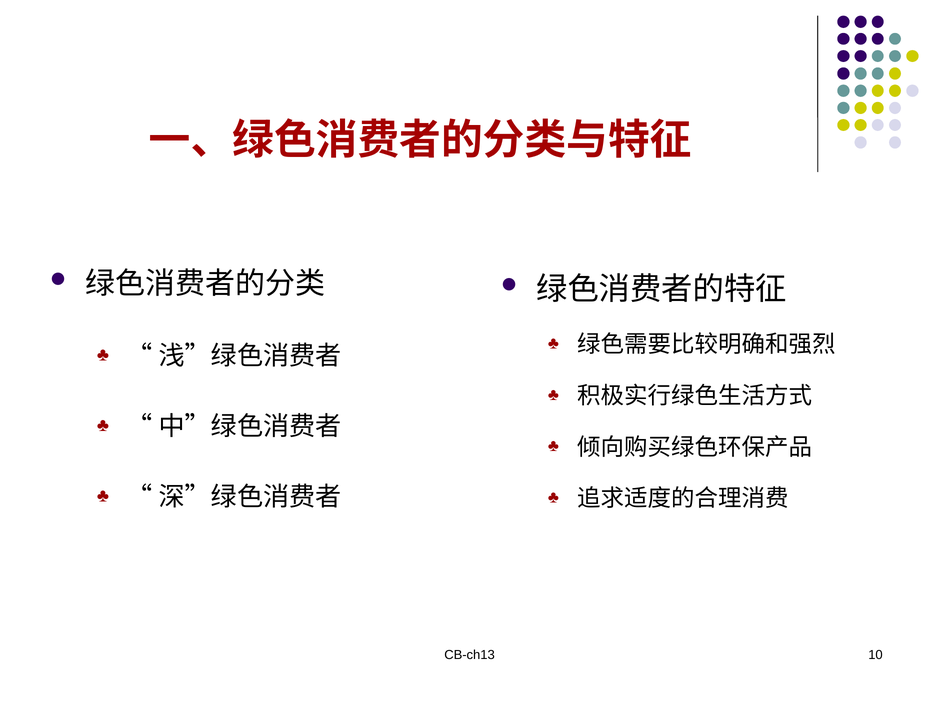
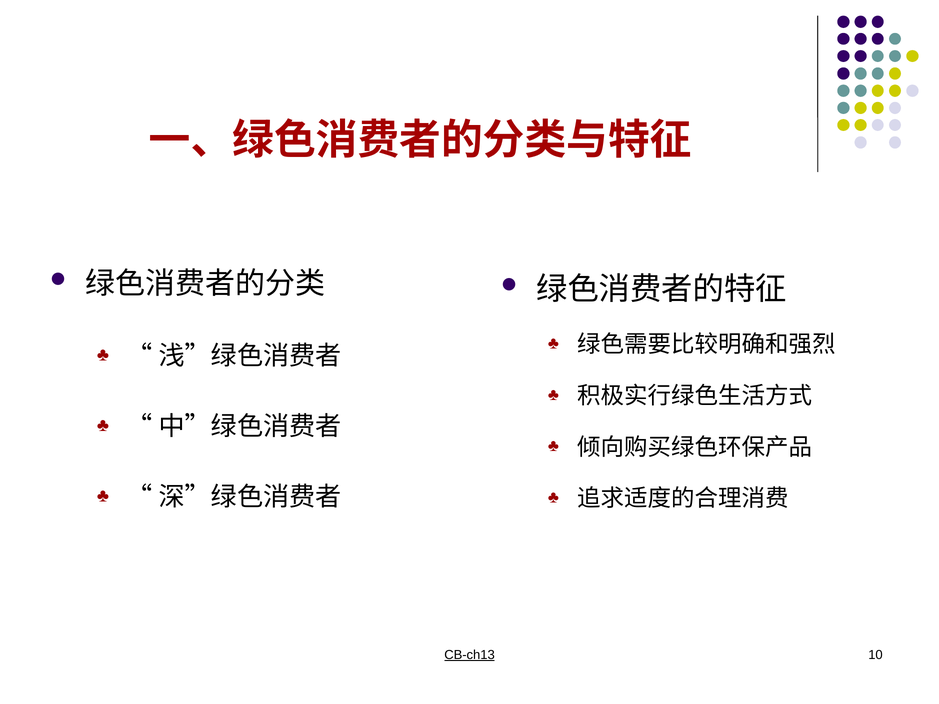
CB-ch13 underline: none -> present (470, 655)
